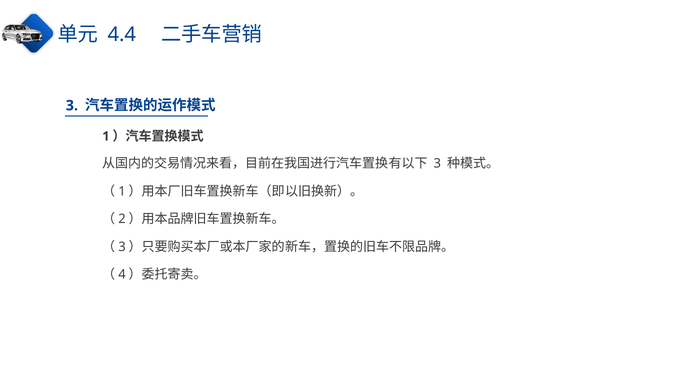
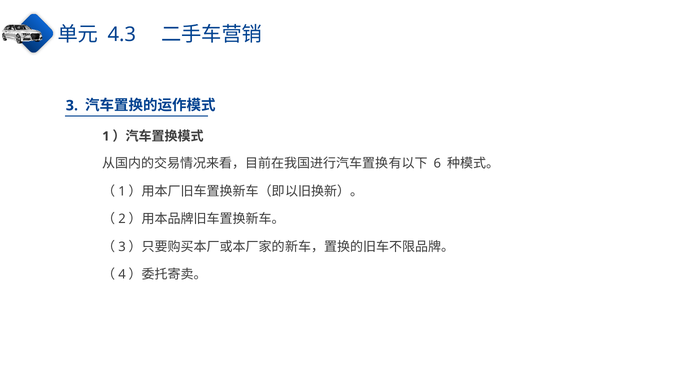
4.4: 4.4 -> 4.3 (122, 34)
3: 3 -> 6 (437, 163)
